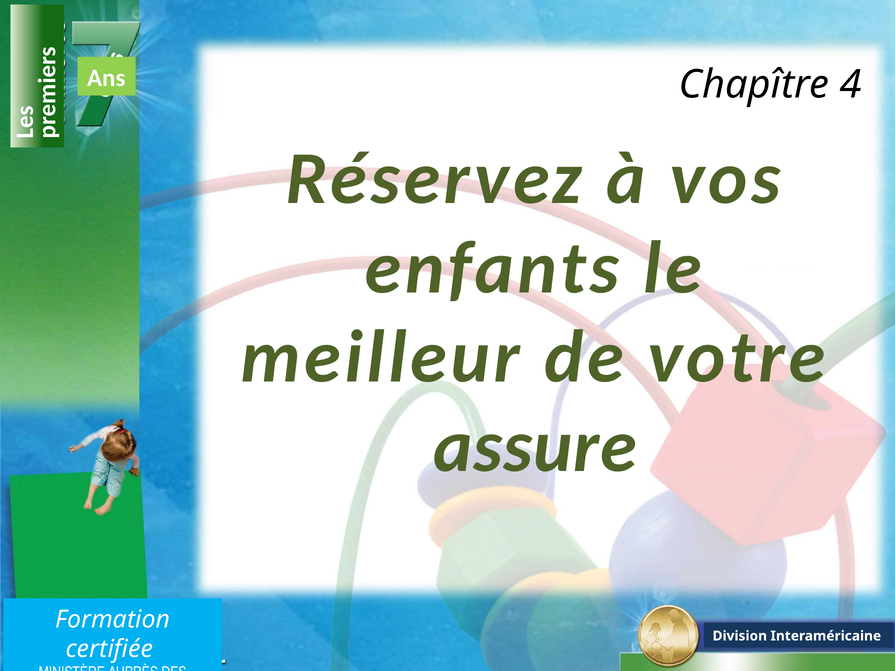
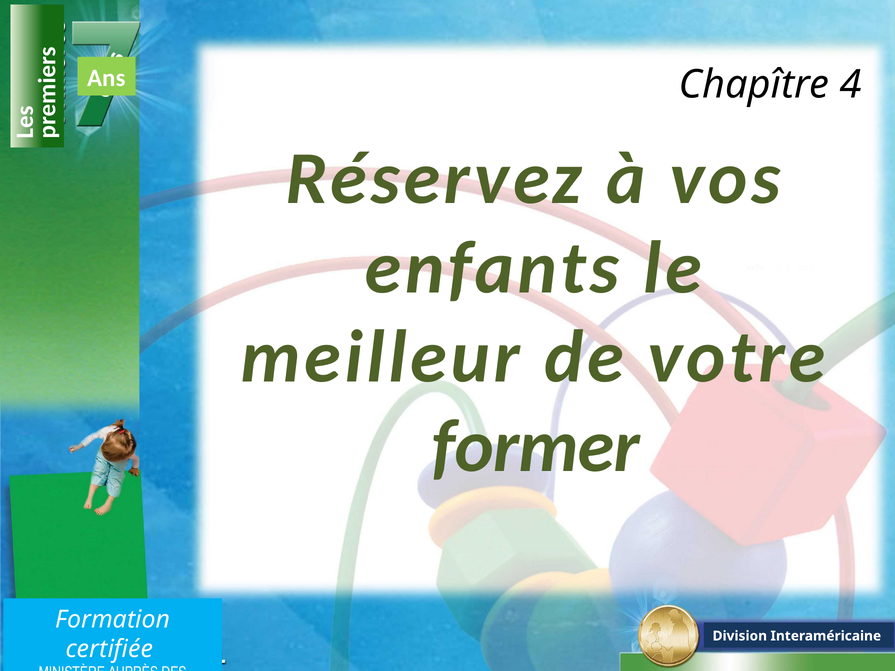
assure: assure -> former (536, 447)
